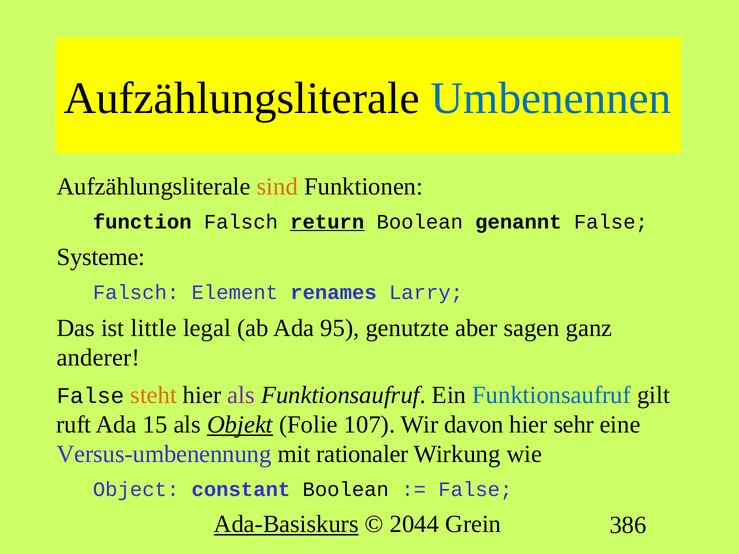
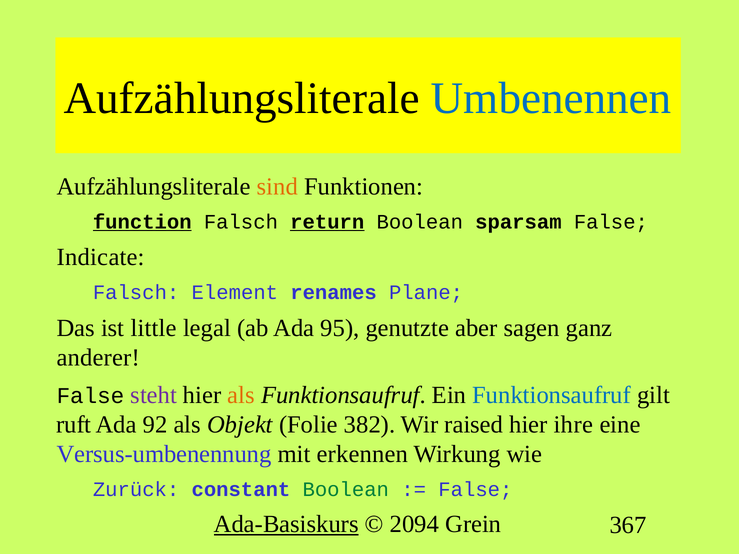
function underline: none -> present (142, 222)
genannt: genannt -> sparsam (518, 222)
Systeme: Systeme -> Indicate (101, 257)
Larry: Larry -> Plane (426, 292)
steht colour: orange -> purple (154, 395)
als colour: purple -> orange (241, 395)
15: 15 -> 92 (155, 425)
Objekt underline: present -> none (240, 425)
107: 107 -> 382 (370, 425)
davon: davon -> raised (474, 425)
sehr: sehr -> ihre (573, 425)
rationaler: rationaler -> erkennen (362, 455)
Object: Object -> Zurück (136, 490)
Boolean colour: black -> green (346, 490)
2044: 2044 -> 2094 (414, 524)
386: 386 -> 367 (628, 525)
